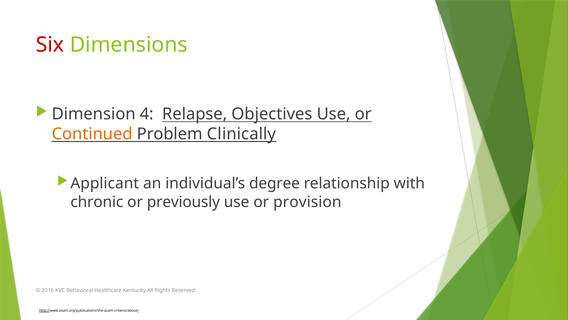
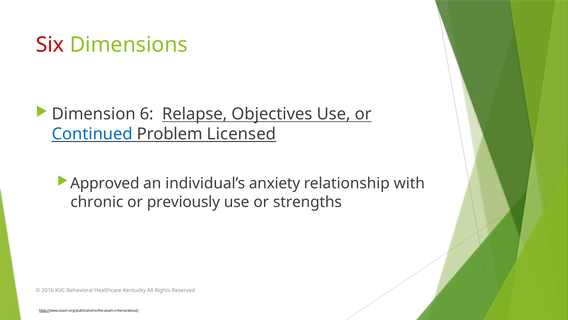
4: 4 -> 6 (147, 114)
Continued colour: orange -> blue (92, 134)
Clinically: Clinically -> Licensed (242, 134)
Applicant: Applicant -> Approved (105, 183)
degree: degree -> anxiety (275, 183)
provision: provision -> strengths (307, 202)
